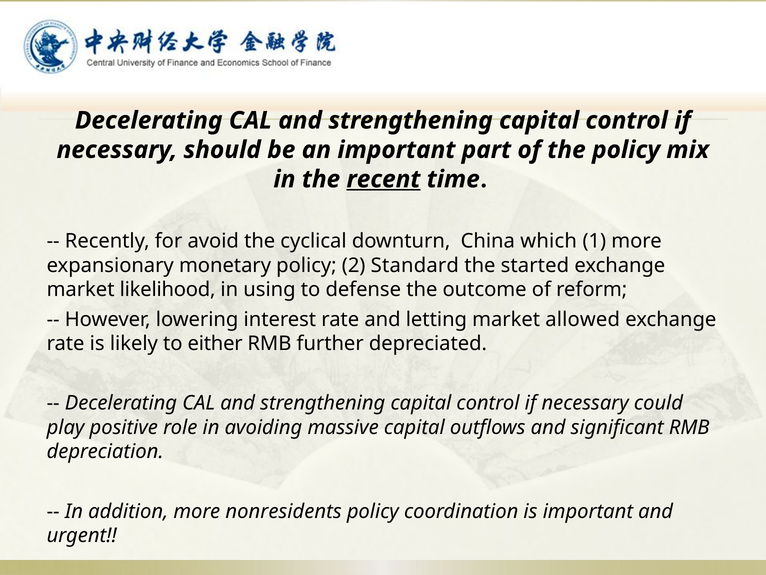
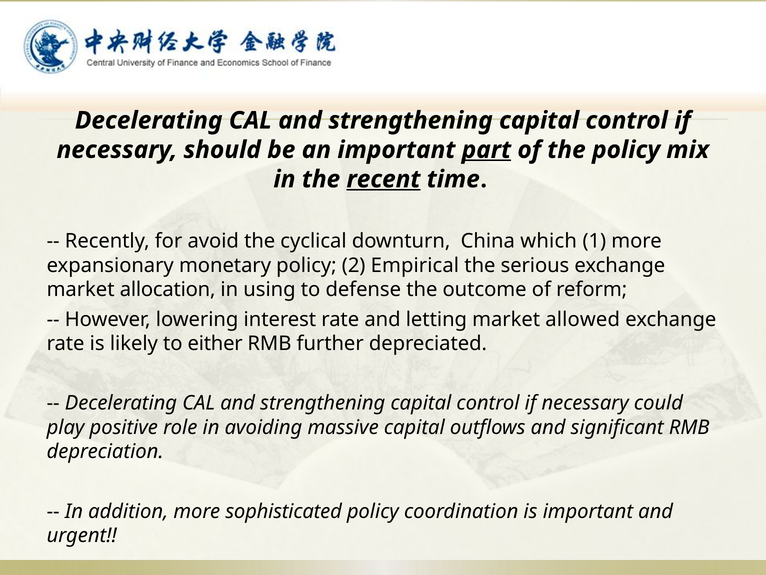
part underline: none -> present (486, 150)
Standard: Standard -> Empirical (415, 265)
started: started -> serious (535, 265)
likelihood: likelihood -> allocation (168, 289)
nonresidents: nonresidents -> sophisticated (284, 511)
